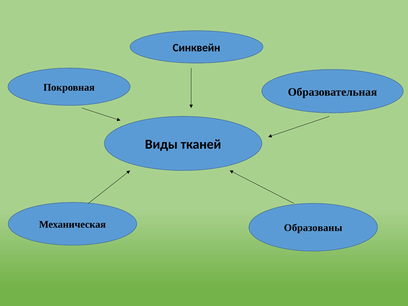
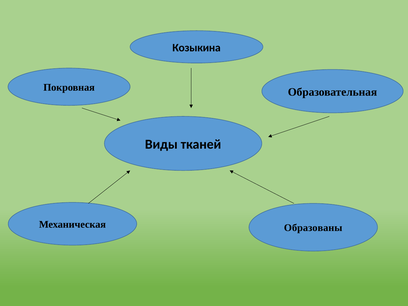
Синквейн: Синквейн -> Козыкина (197, 48)
